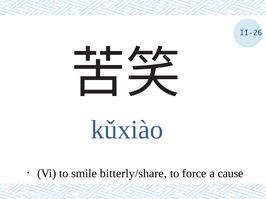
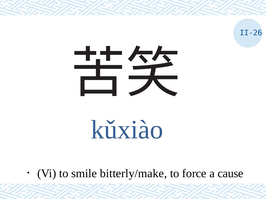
bitterly/share: bitterly/share -> bitterly/make (133, 174)
